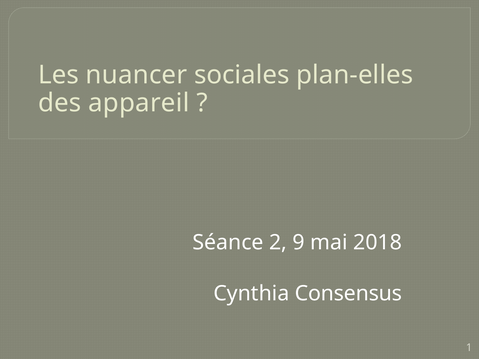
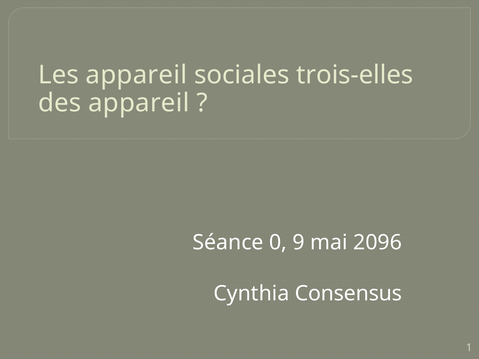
Les nuancer: nuancer -> appareil (136, 75)
plan-elles: plan-elles -> trois-elles (355, 75)
2: 2 -> 0 (278, 243)
2018: 2018 -> 2096 (378, 243)
